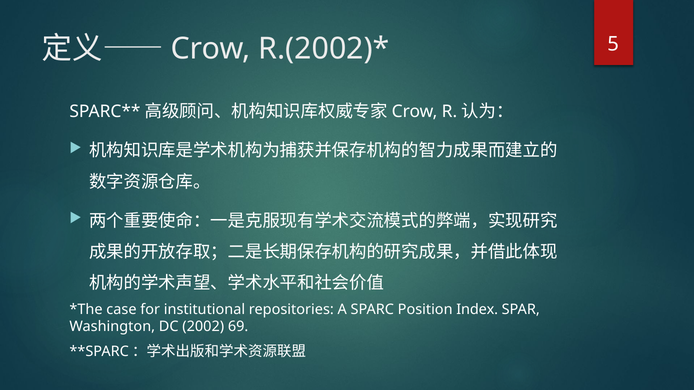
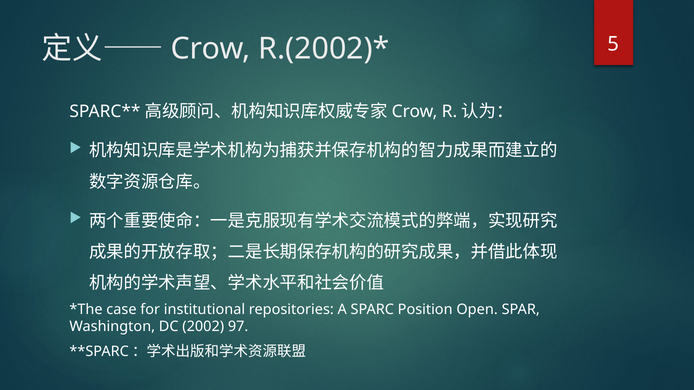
Index: Index -> Open (477, 310)
69: 69 -> 97 (238, 327)
